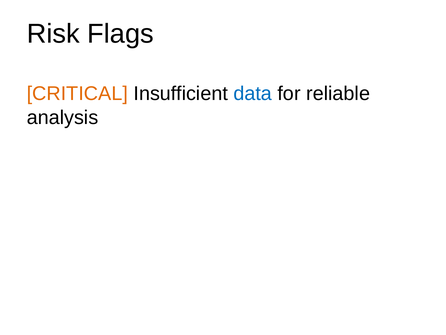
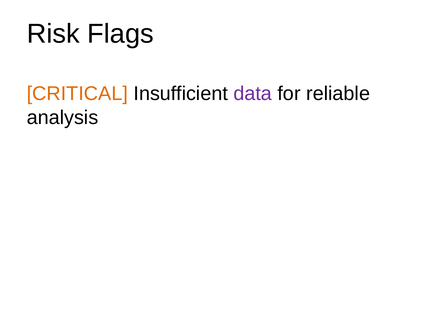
data colour: blue -> purple (253, 94)
